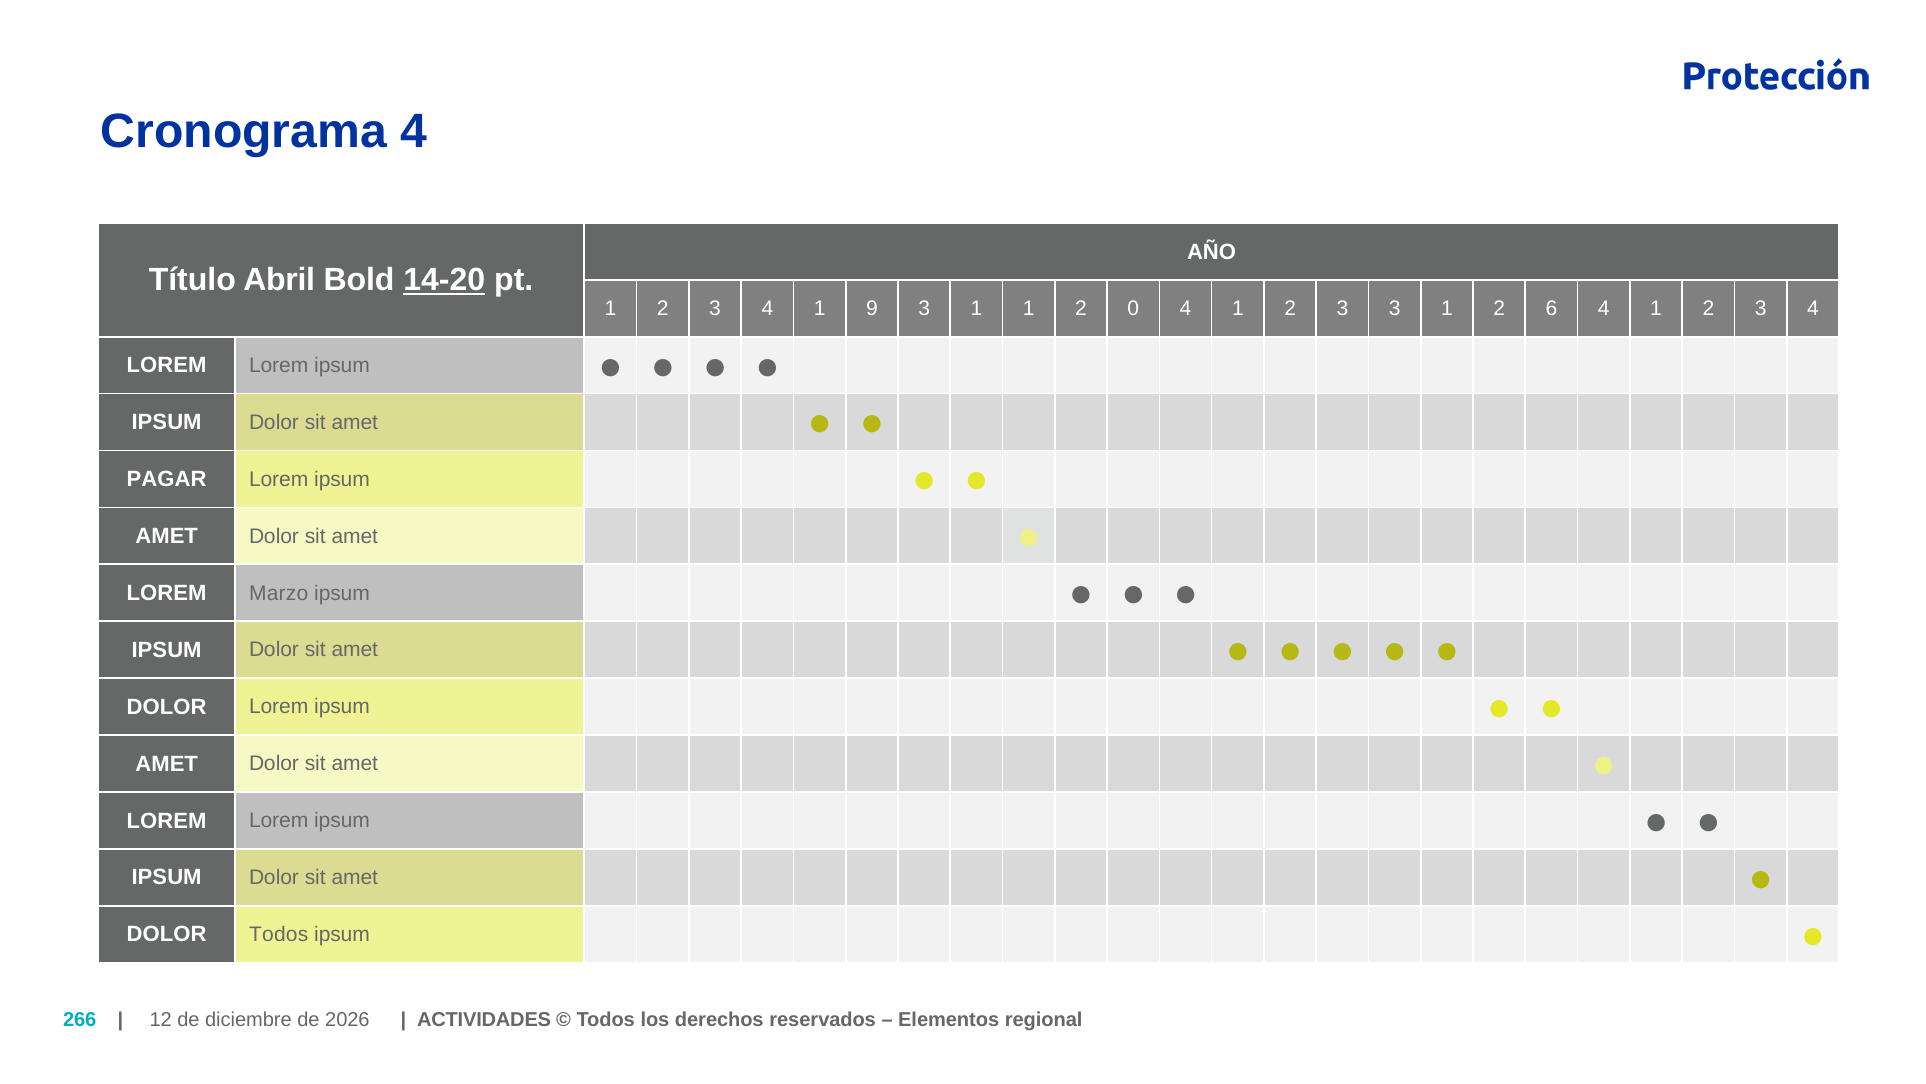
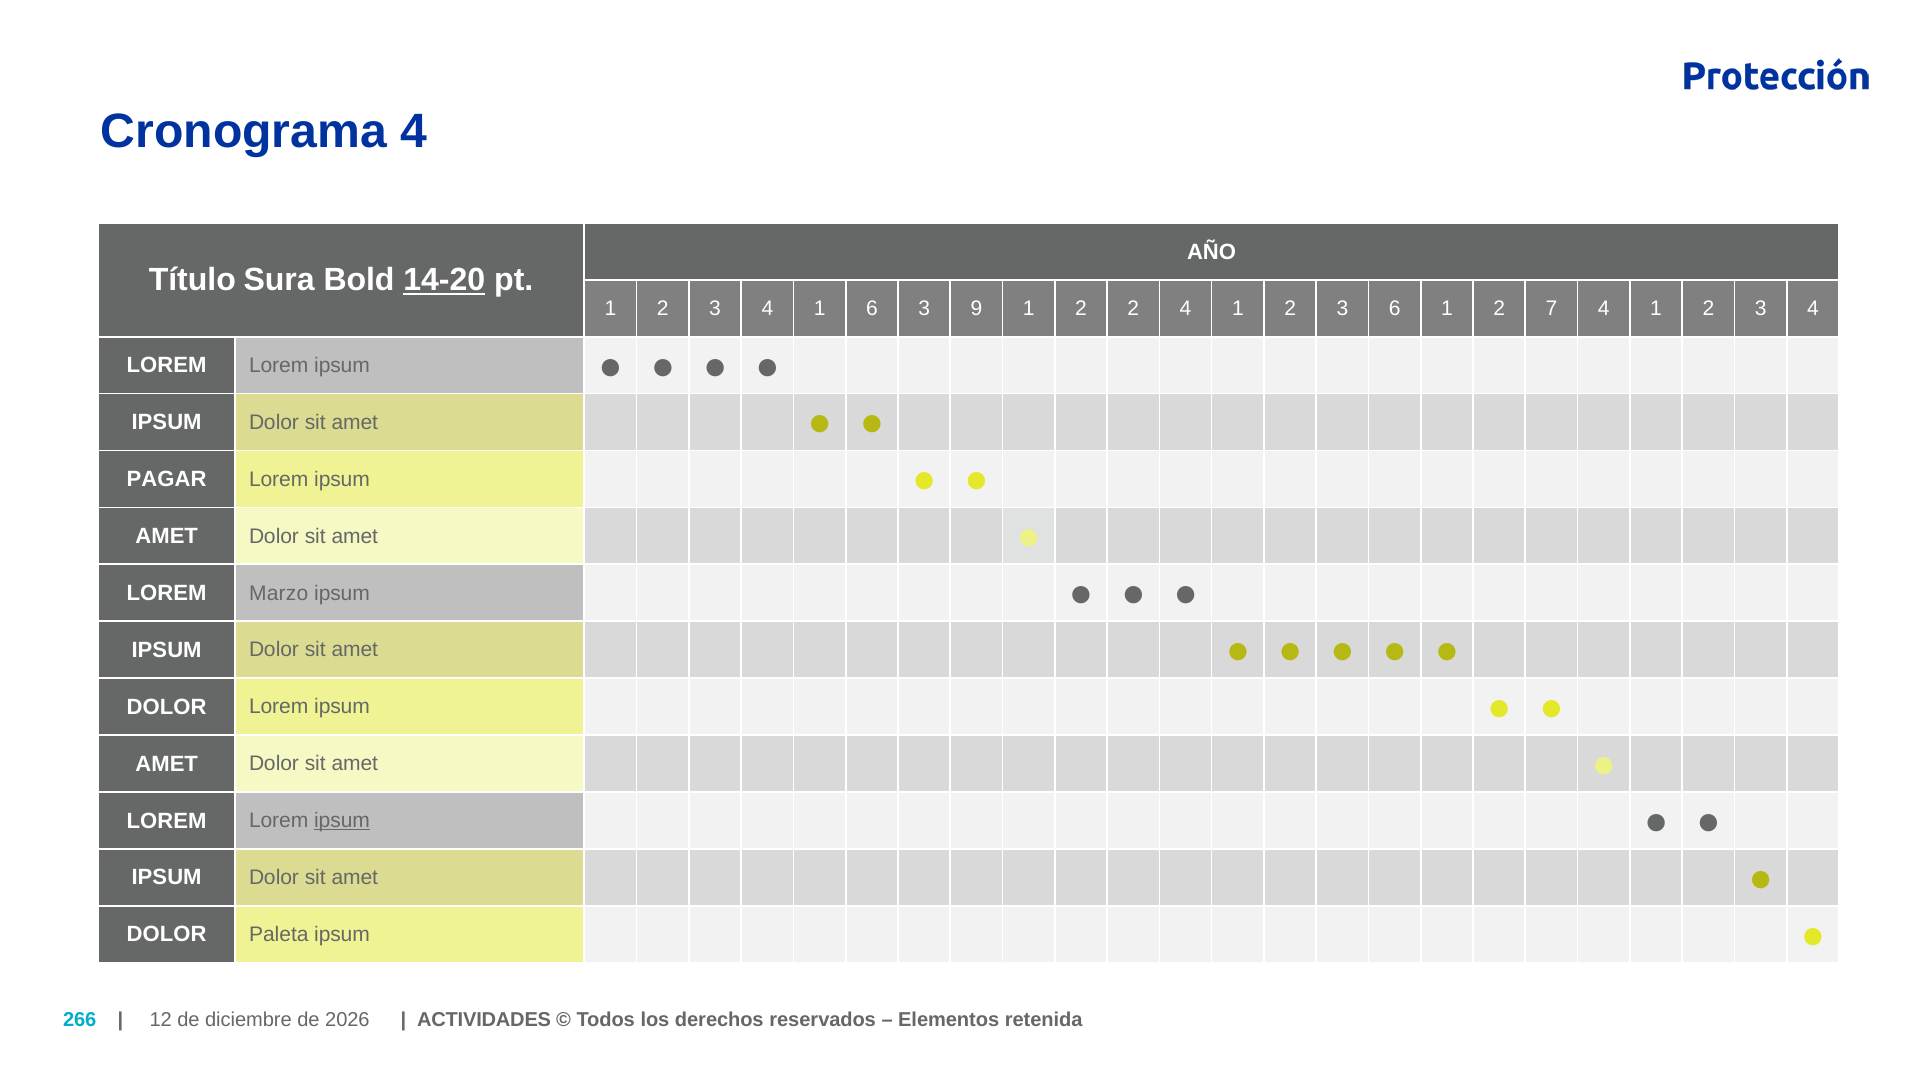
Abril: Abril -> Sura (279, 280)
1 9: 9 -> 6 (872, 308)
1: 1 -> 9 (976, 308)
2 0: 0 -> 2 (1133, 308)
3 3: 3 -> 6 (1395, 308)
6: 6 -> 7 (1552, 308)
ipsum underline: none -> present (342, 820)
DOLOR Todos: Todos -> Paleta (279, 934)
regional: regional -> retenida (1044, 1020)
